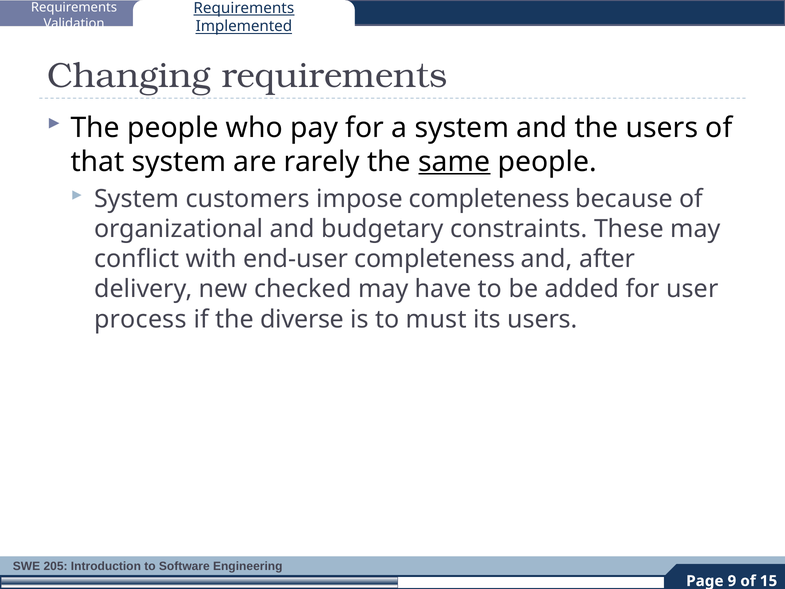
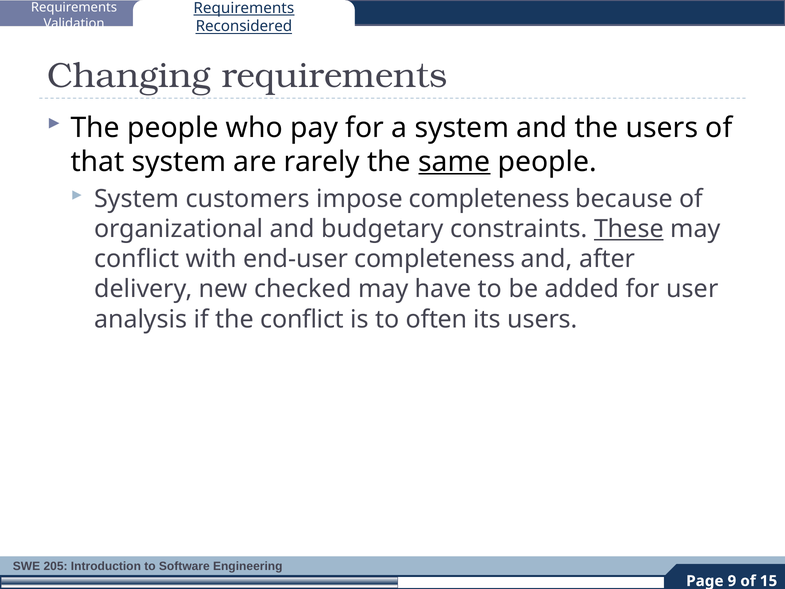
Implemented: Implemented -> Reconsidered (244, 26)
These underline: none -> present (629, 229)
process: process -> analysis (141, 319)
the diverse: diverse -> conflict (302, 319)
must: must -> often (436, 319)
